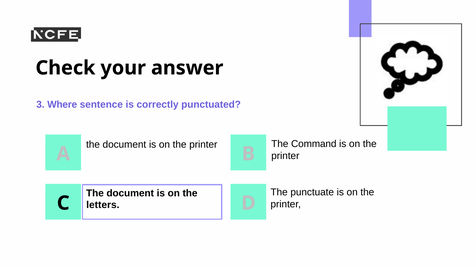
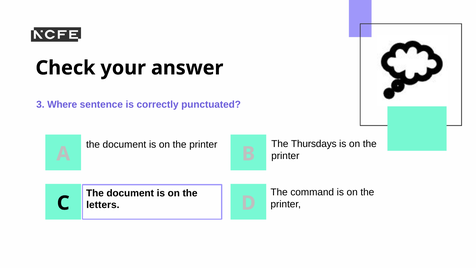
Command: Command -> Thursdays (314, 144)
punctuate: punctuate -> command (312, 192)
